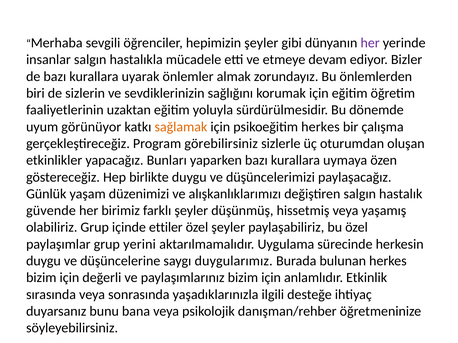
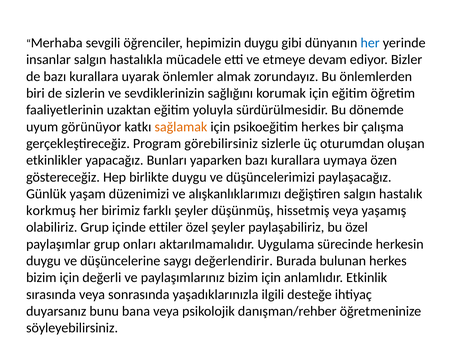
hepimizin şeyler: şeyler -> duygu (261, 43)
her colour: purple -> blue (370, 43)
güvende: güvende -> korkmuş (51, 211)
yerini: yerini -> onları (140, 244)
duygularımız: duygularımız -> değerlendirir (234, 261)
